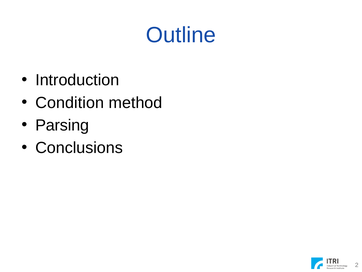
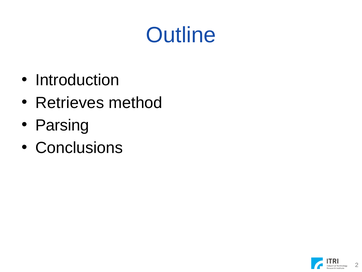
Condition: Condition -> Retrieves (70, 102)
